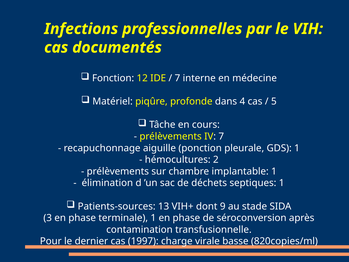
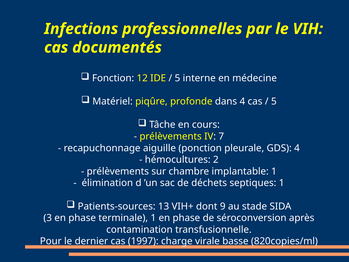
7: 7 -> 5 (177, 78)
GDS 1: 1 -> 4 (297, 148)
